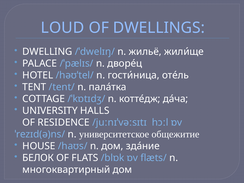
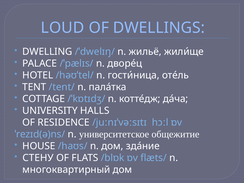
БЕЛОК: БЕЛОК -> СТЕНУ (38, 158)
